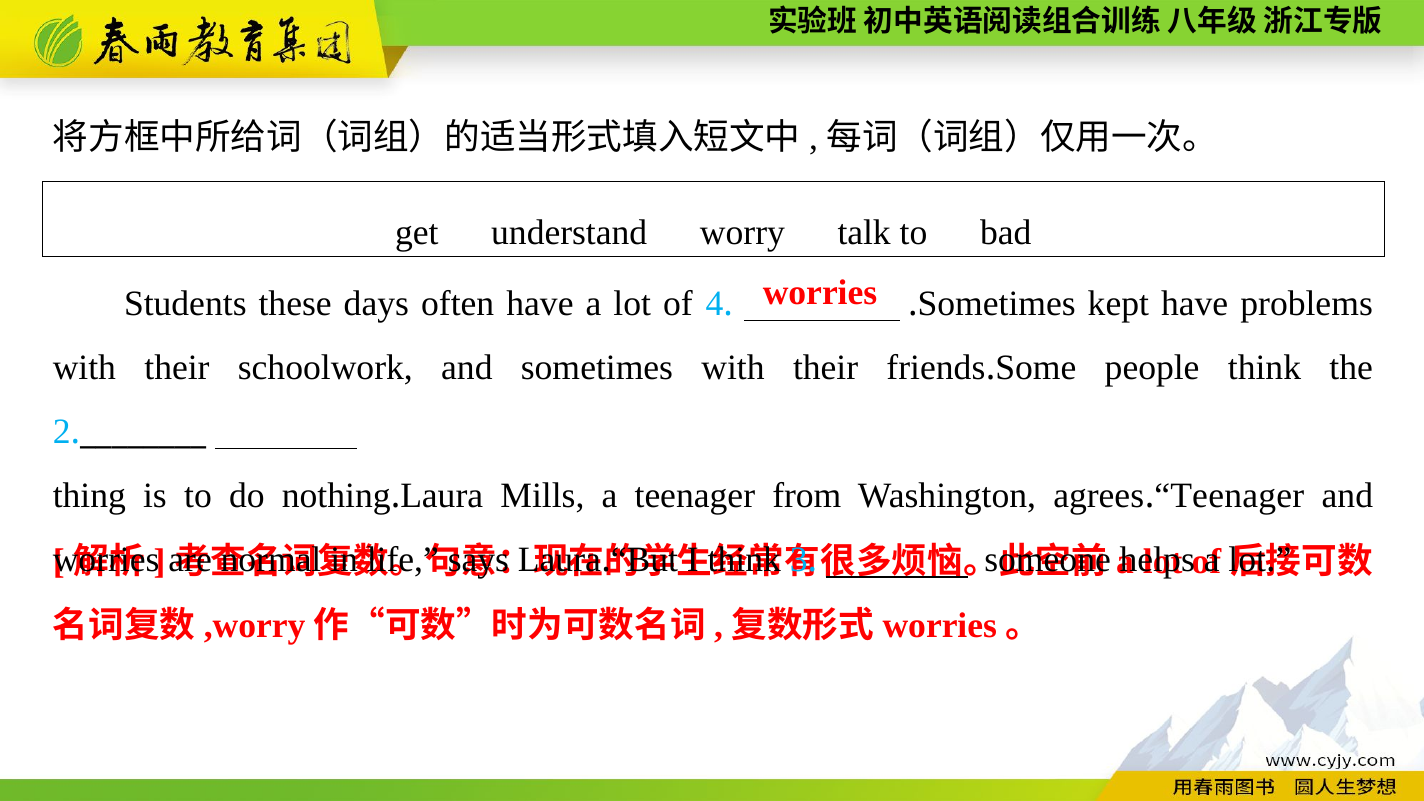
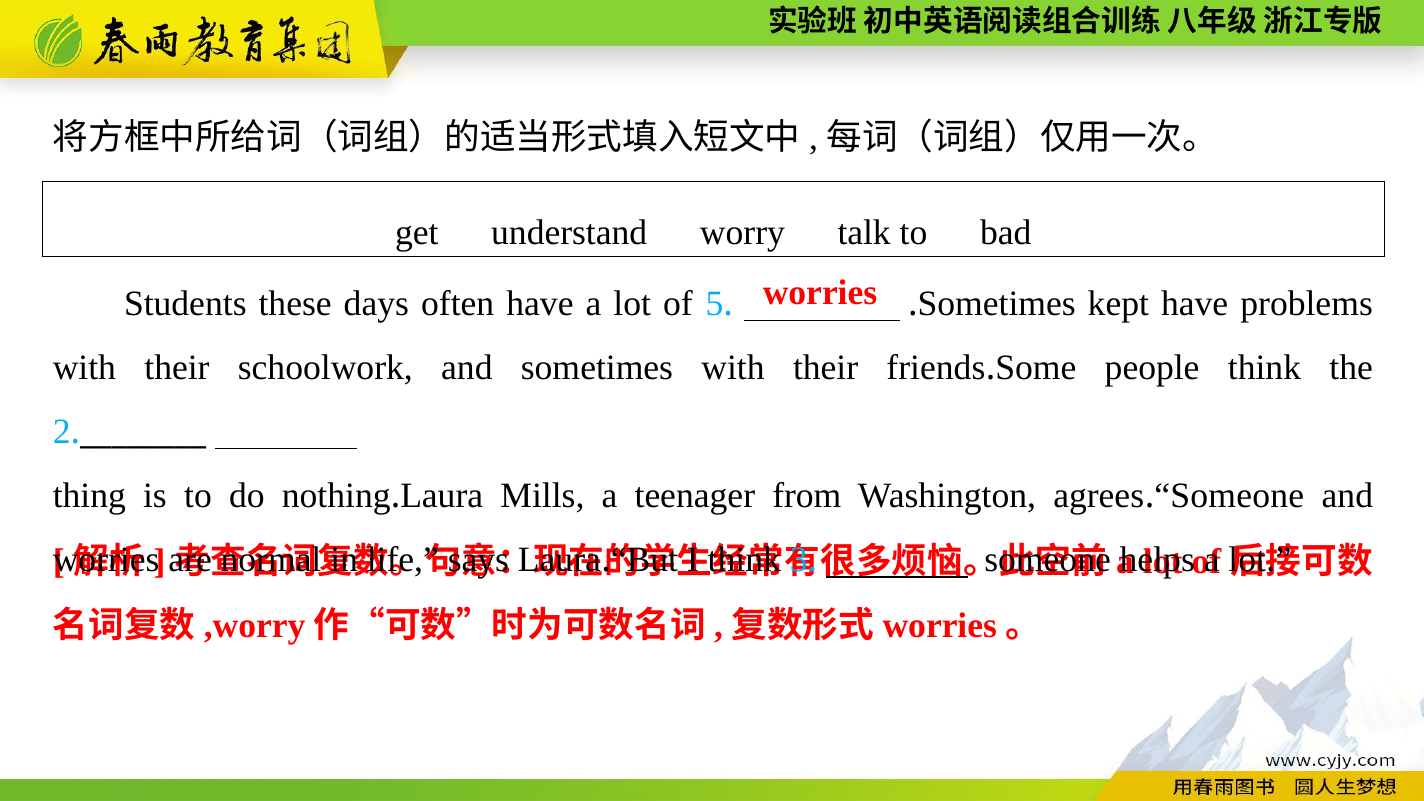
4: 4 -> 5 (714, 303)
Teenager: Teenager -> Someone (1229, 496)
